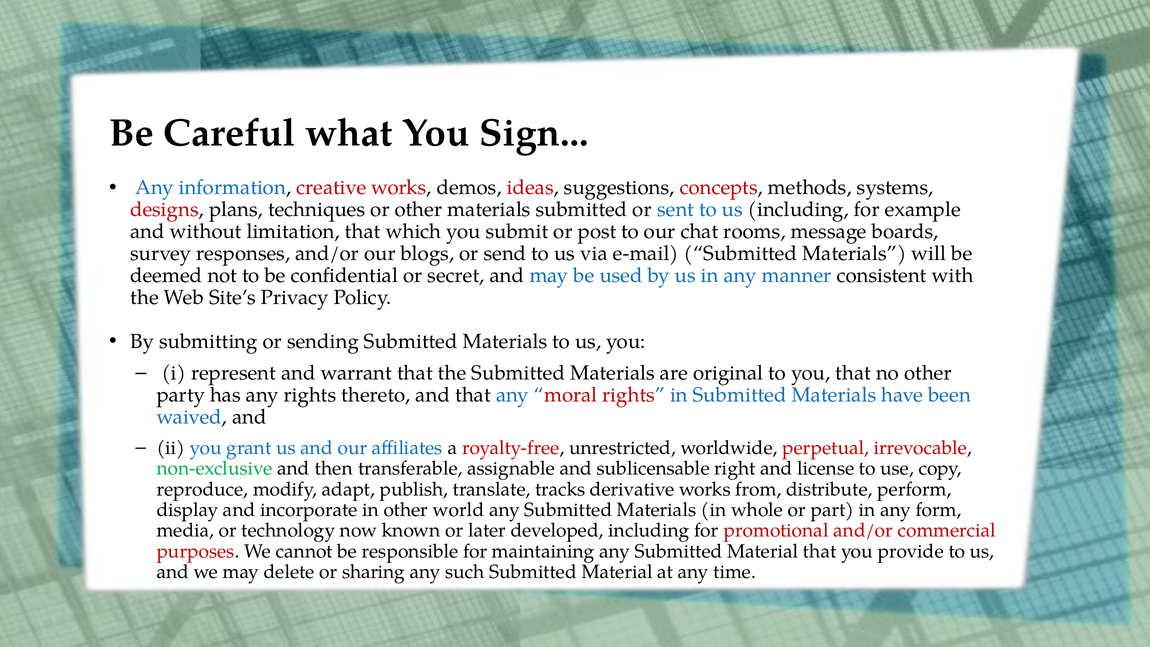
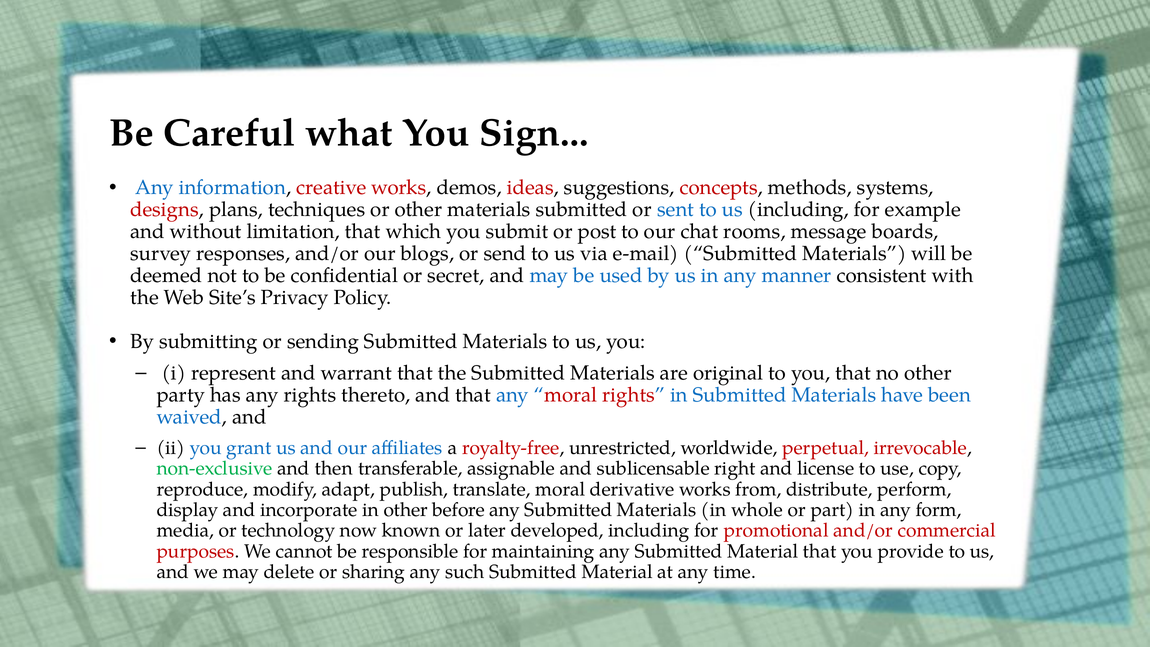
translate tracks: tracks -> moral (560, 489)
world: world -> before (459, 510)
